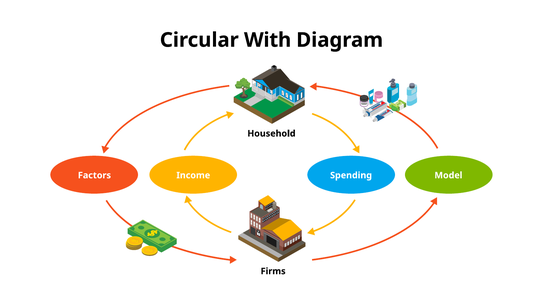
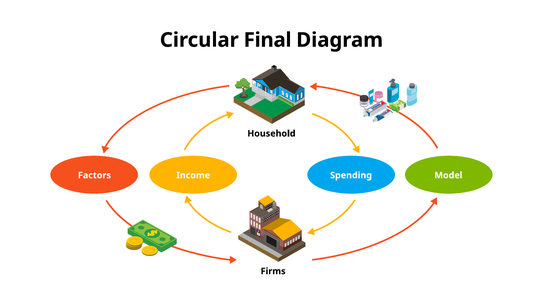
With: With -> Final (268, 40)
